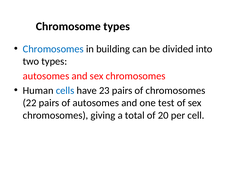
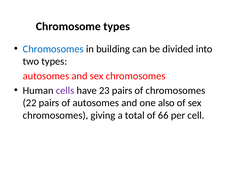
cells colour: blue -> purple (65, 91)
test: test -> also (166, 103)
20: 20 -> 66 (163, 116)
